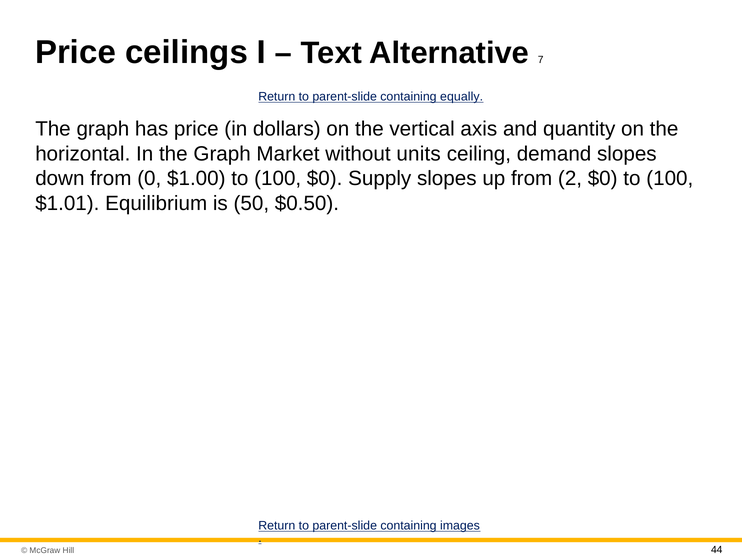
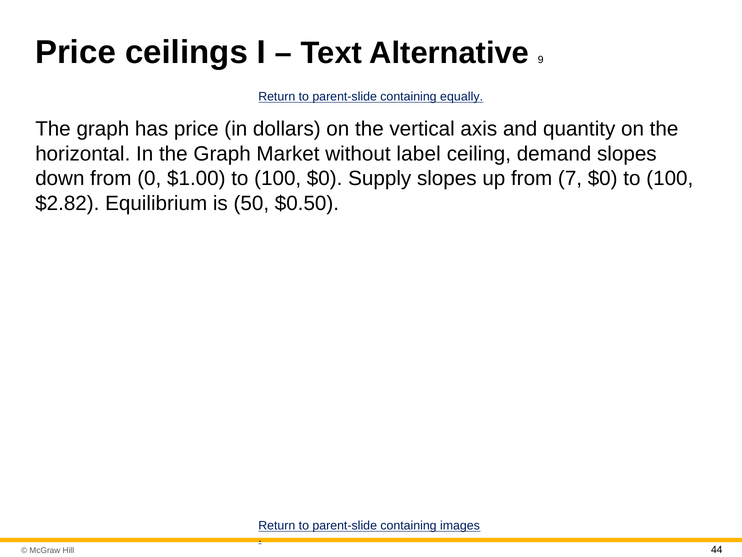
7: 7 -> 9 (541, 60)
units: units -> label (419, 154)
2: 2 -> 7 (570, 178)
$1.01: $1.01 -> $2.82 (67, 203)
